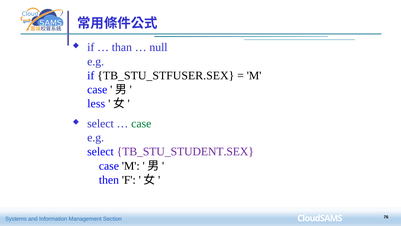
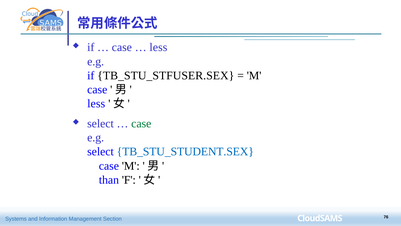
than: than -> case (122, 47)
null: null -> less (158, 47)
TB_STU_STUDENT.SEX colour: purple -> blue (185, 151)
then: then -> than (109, 180)
